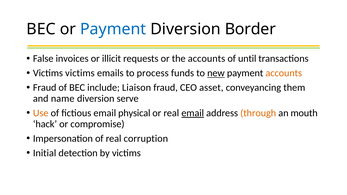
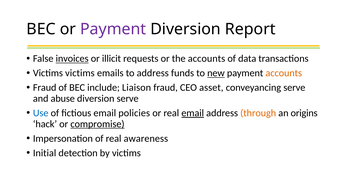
Payment colour: blue -> purple (113, 29)
Border: Border -> Report (250, 29)
invoices underline: none -> present (72, 59)
until: until -> data (247, 59)
to process: process -> address (153, 73)
conveyancing them: them -> serve (294, 88)
name: name -> abuse (63, 99)
Use colour: orange -> blue (41, 113)
physical: physical -> policies (134, 113)
mouth: mouth -> origins (304, 113)
compromise underline: none -> present (97, 124)
corruption: corruption -> awareness (146, 139)
